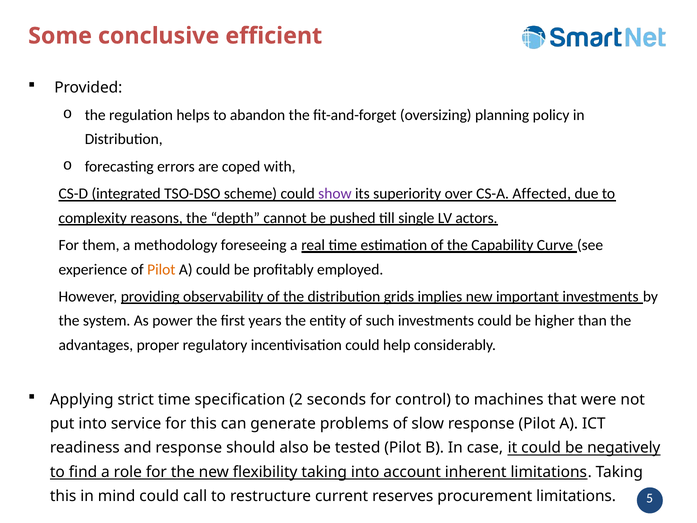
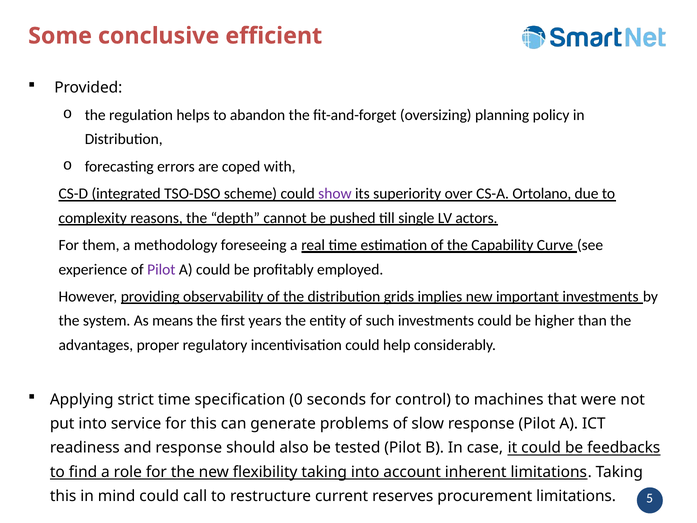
Affected: Affected -> Ortolano (542, 194)
Pilot colour: orange -> purple (161, 269)
power: power -> means (173, 321)
2: 2 -> 0 (296, 399)
negatively: negatively -> feedbacks (624, 448)
